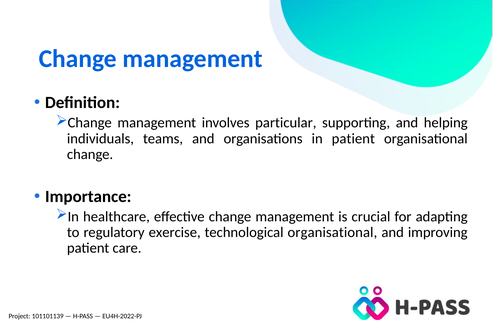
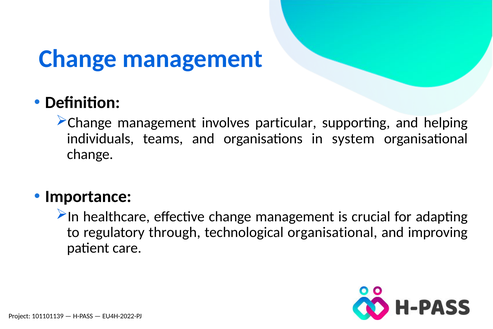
in patient: patient -> system (353, 138)
exercise: exercise -> through (175, 232)
